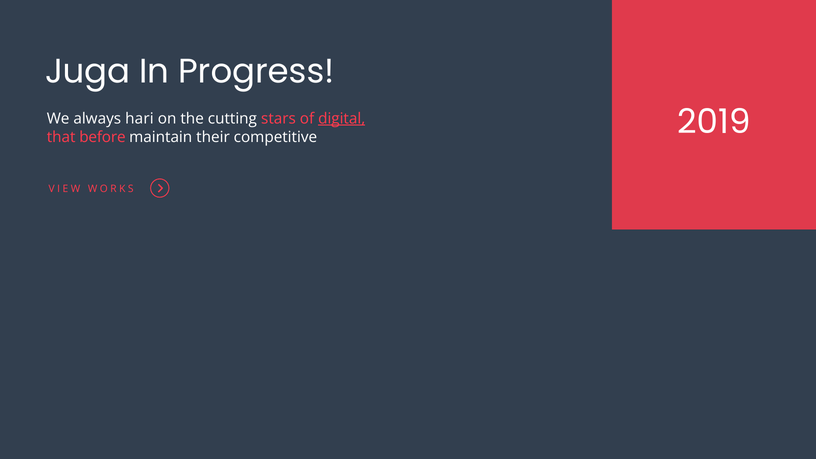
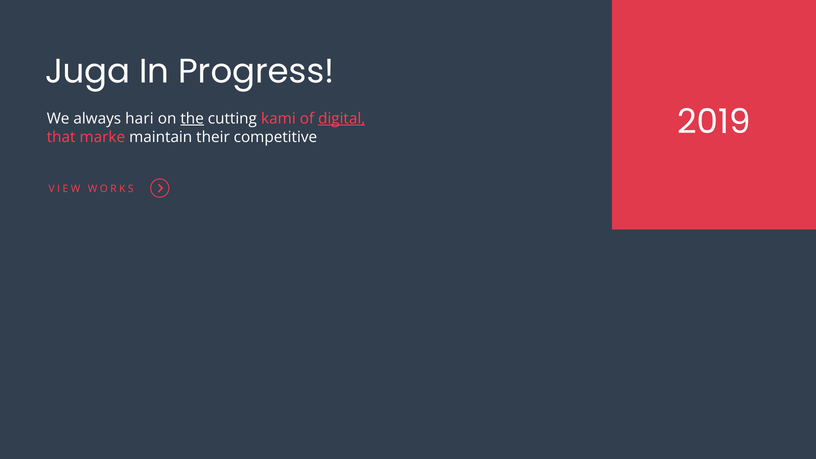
the underline: none -> present (192, 119)
stars: stars -> kami (278, 119)
before: before -> marke (102, 137)
